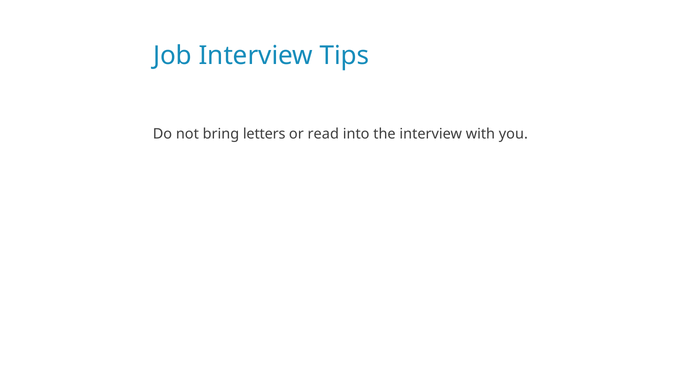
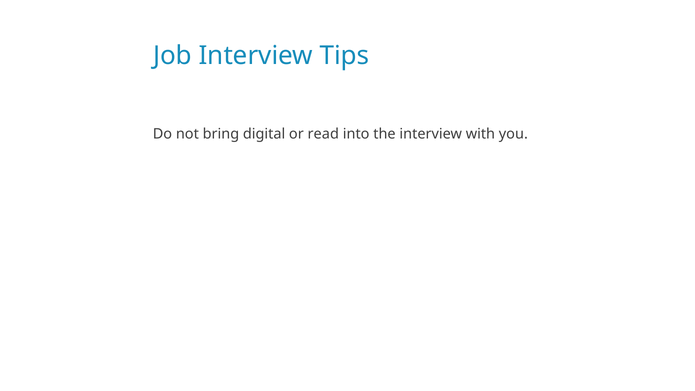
letters: letters -> digital (264, 134)
